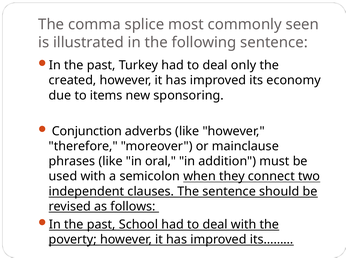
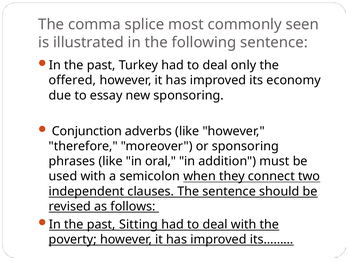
created: created -> offered (72, 80)
items: items -> essay (106, 95)
or mainclause: mainclause -> sponsoring (245, 146)
School: School -> Sitting (138, 224)
